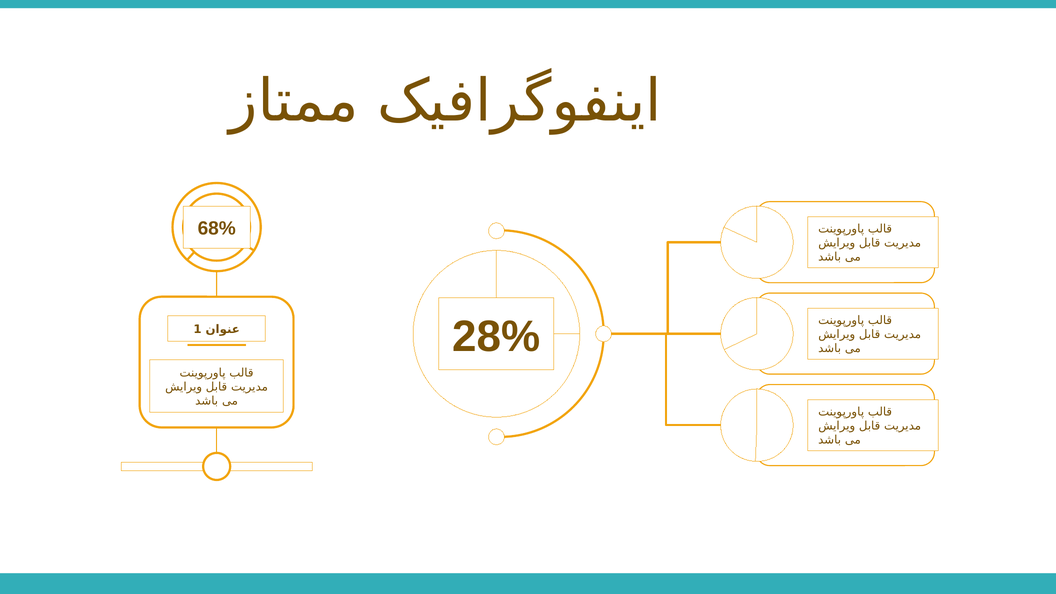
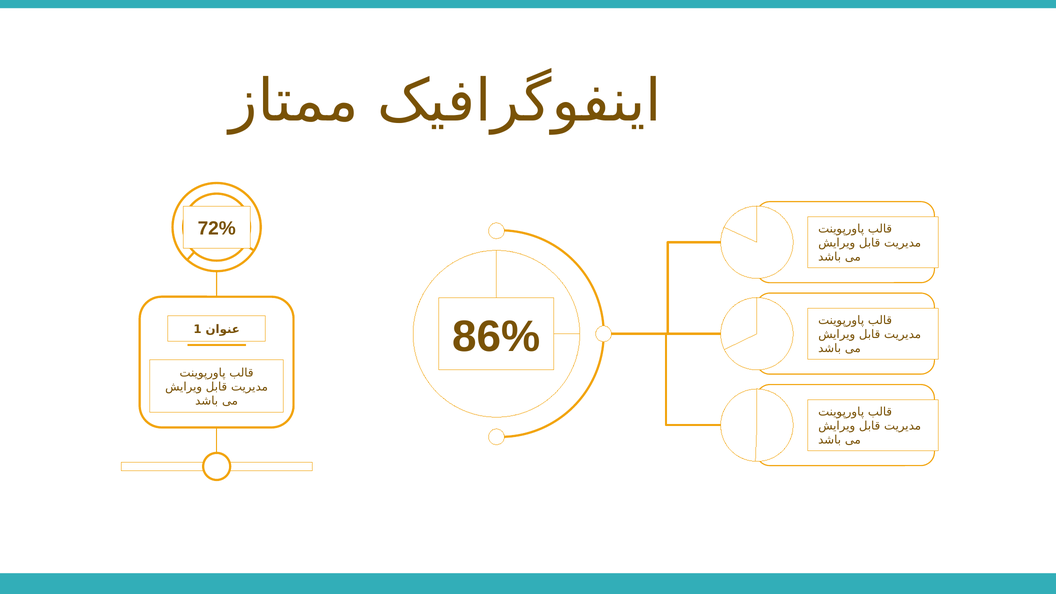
68%: 68% -> 72% (217, 229)
28%: 28% -> 86% (496, 337)
